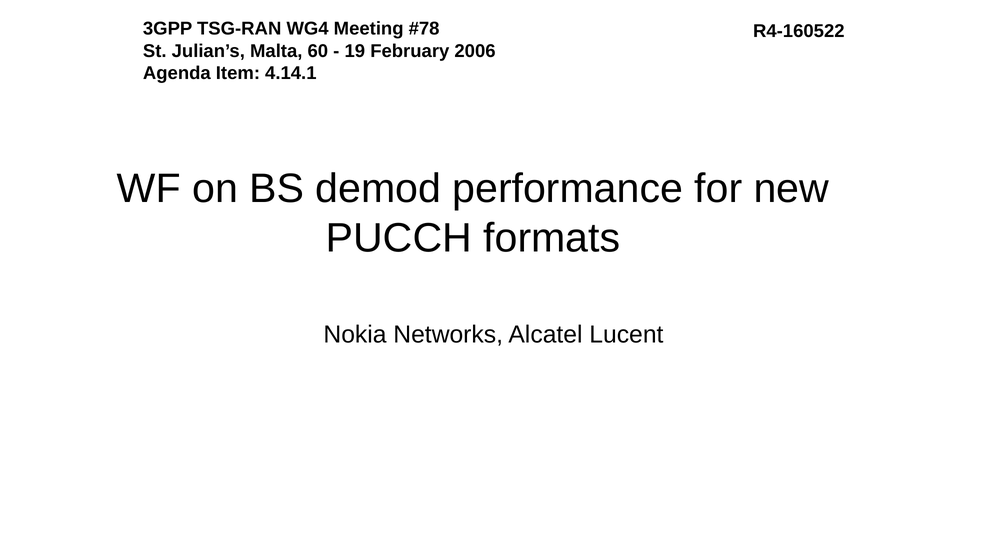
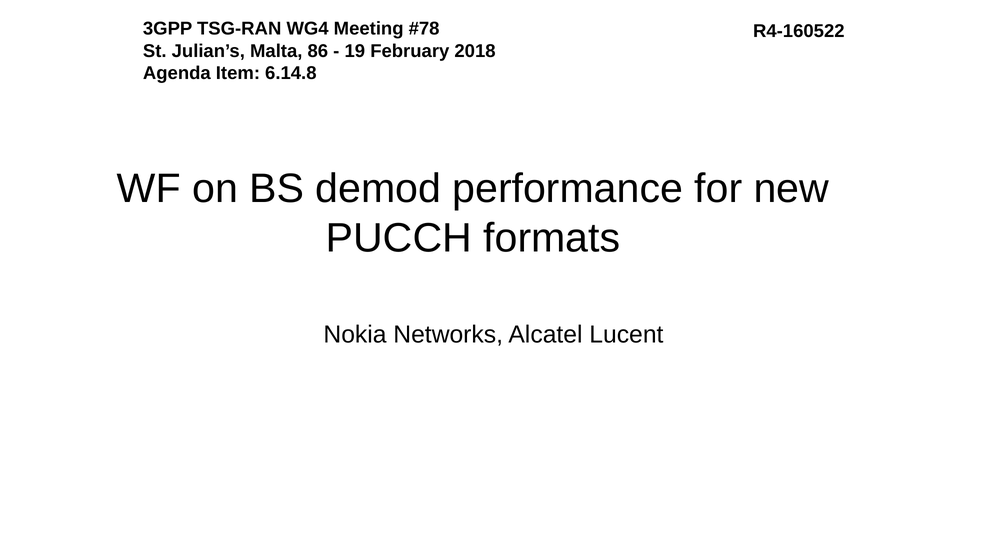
60: 60 -> 86 (318, 51)
2006: 2006 -> 2018 (475, 51)
4.14.1: 4.14.1 -> 6.14.8 (291, 73)
